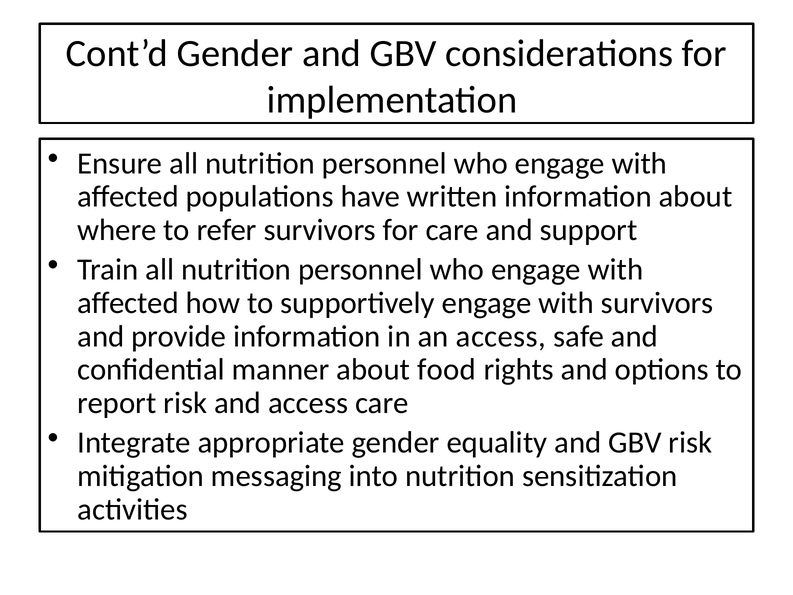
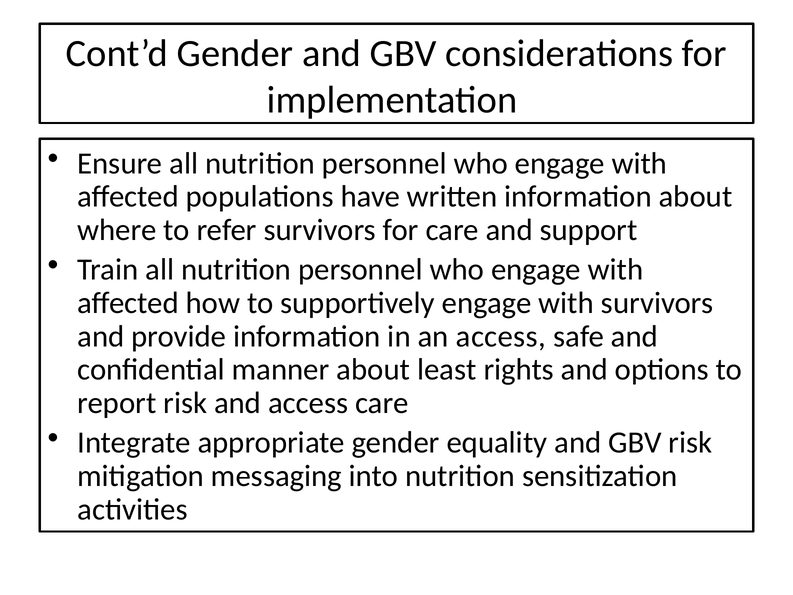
food: food -> least (447, 370)
